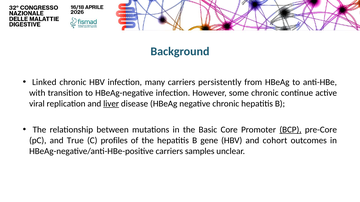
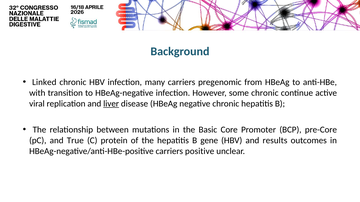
persistently: persistently -> pregenomic (220, 82)
BCP underline: present -> none (290, 130)
profiles: profiles -> protein (114, 141)
cohort: cohort -> results (275, 141)
samples: samples -> positive (200, 152)
